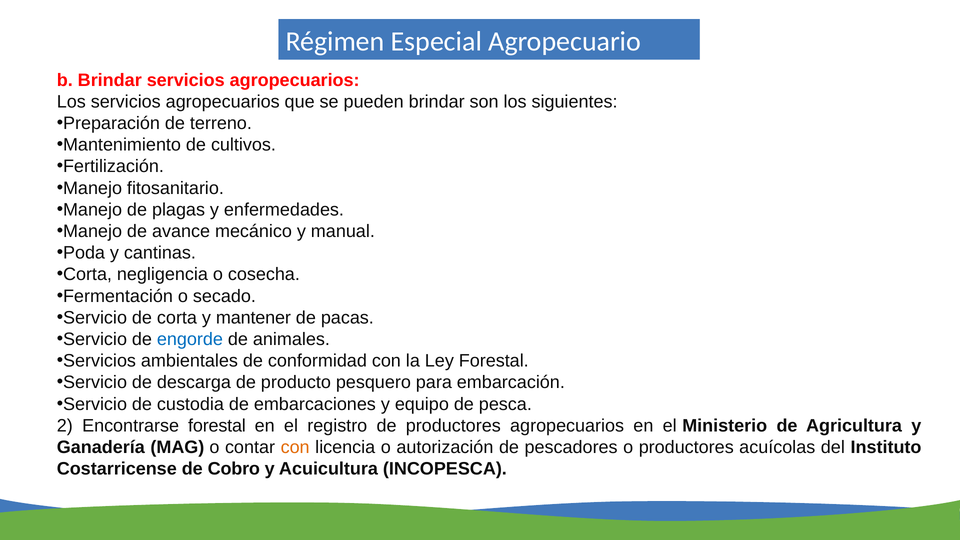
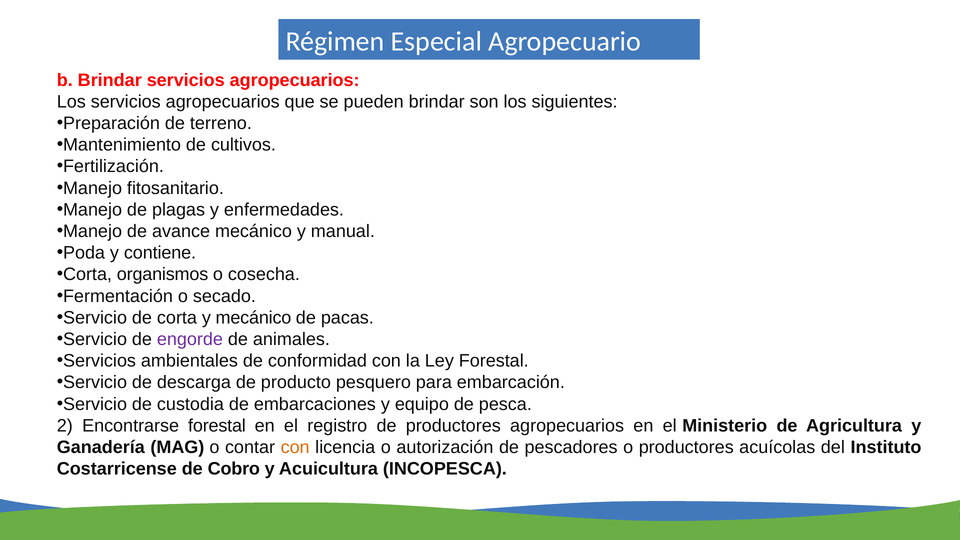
cantinas: cantinas -> contiene (160, 253)
negligencia: negligencia -> organismos (163, 274)
y mantener: mantener -> mecánico (253, 318)
engorde colour: blue -> purple (190, 339)
